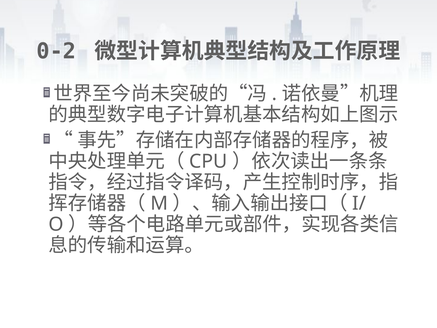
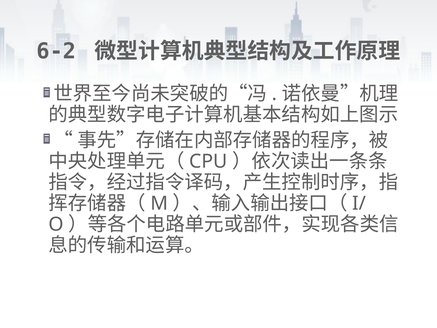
0-2: 0-2 -> 6-2 (56, 51)
